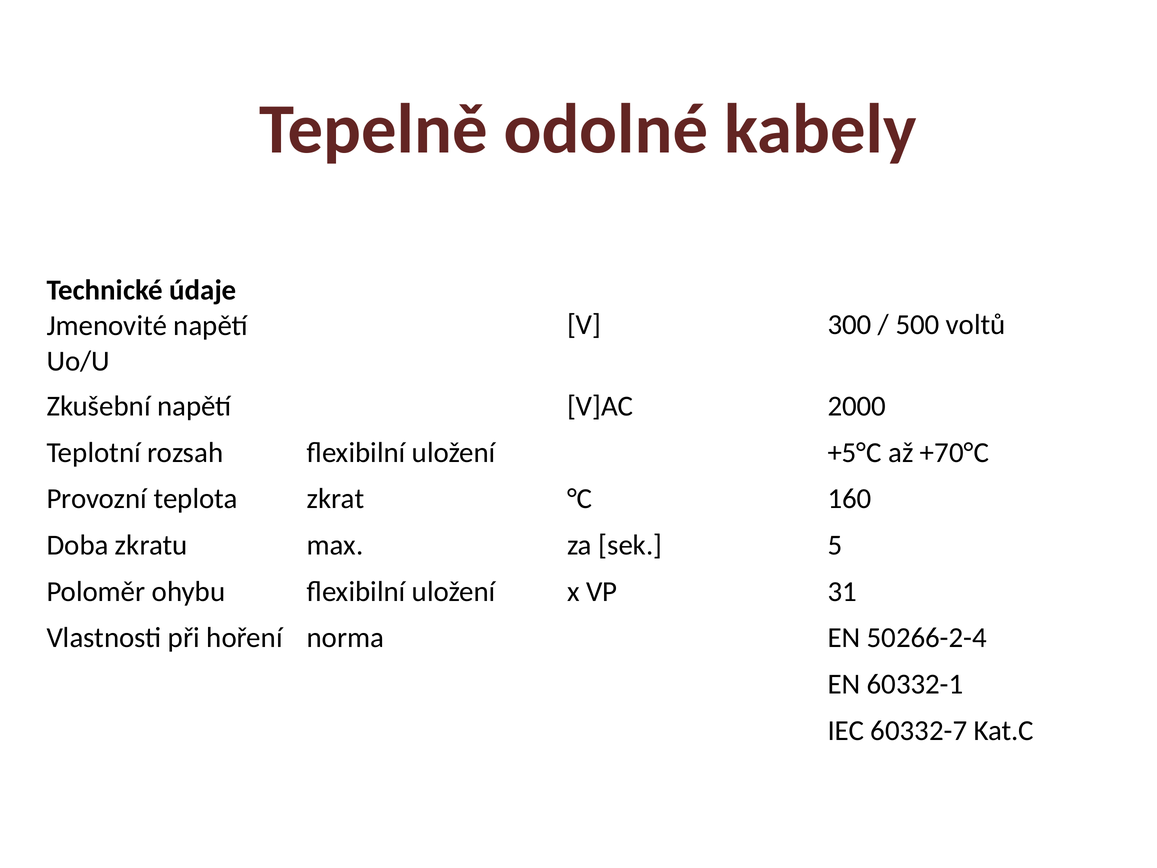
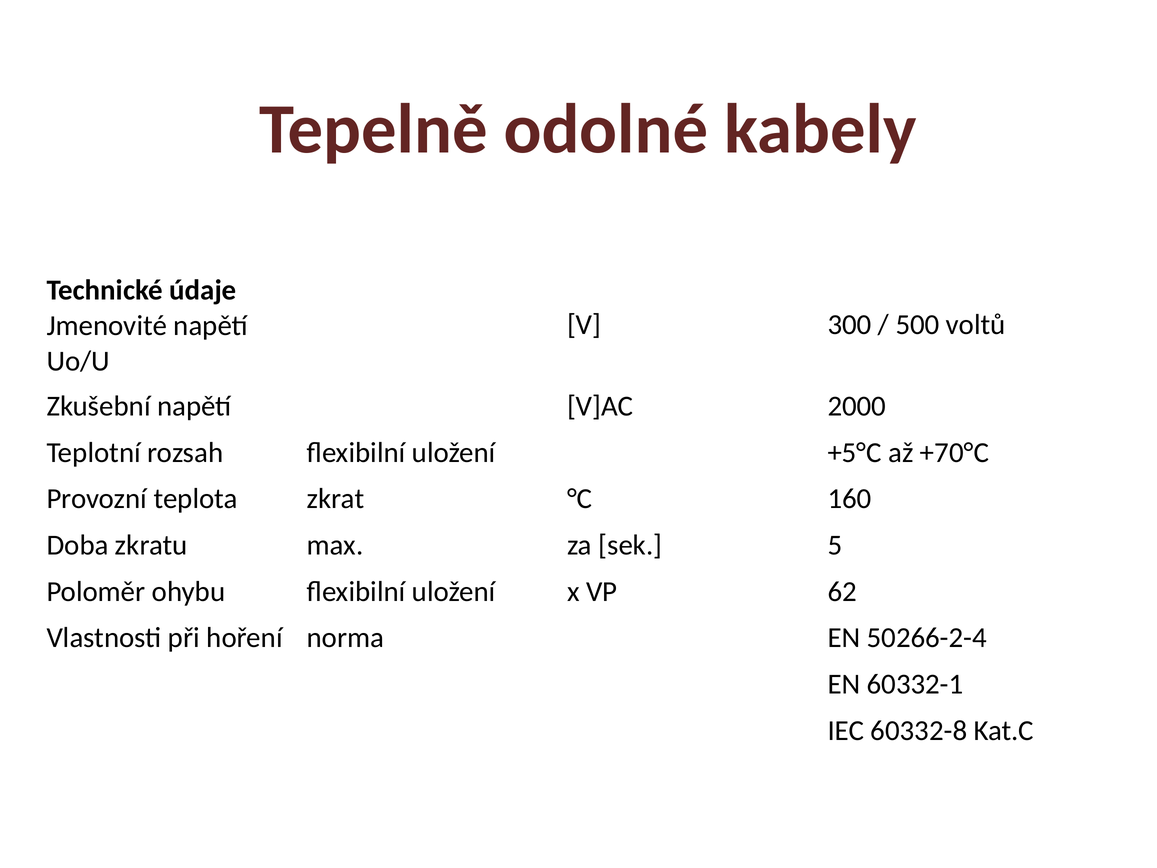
31: 31 -> 62 (842, 591)
60332-7: 60332-7 -> 60332-8 (919, 730)
